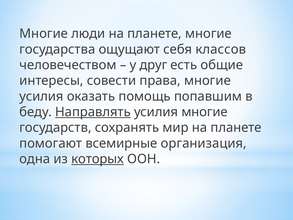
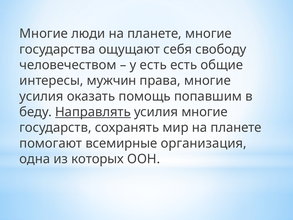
классов: классов -> свободу (221, 49)
у друг: друг -> есть (153, 65)
совести: совести -> мужчин (112, 81)
которых underline: present -> none (98, 159)
